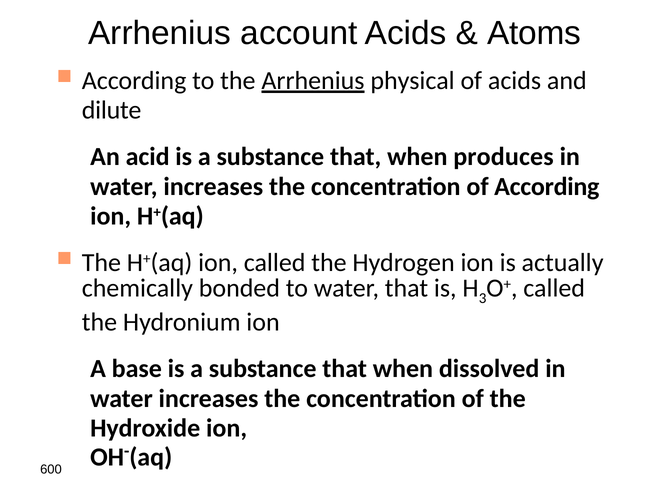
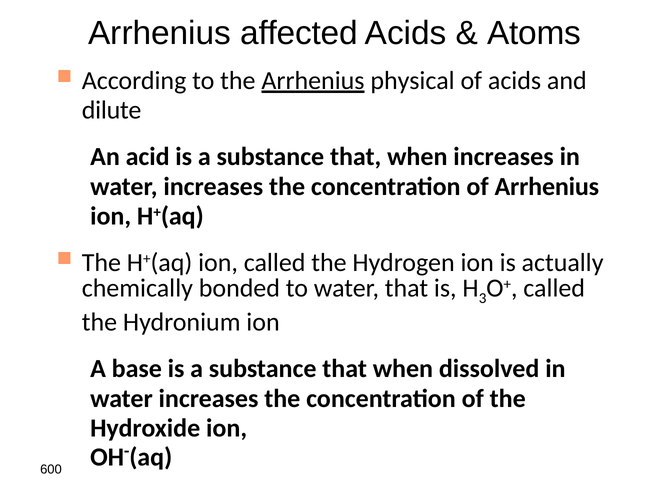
account: account -> affected (299, 33)
when produces: produces -> increases (504, 157)
of According: According -> Arrhenius (547, 186)
